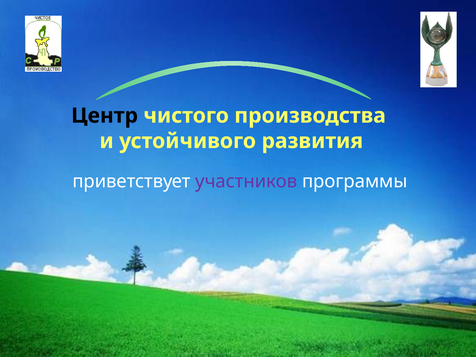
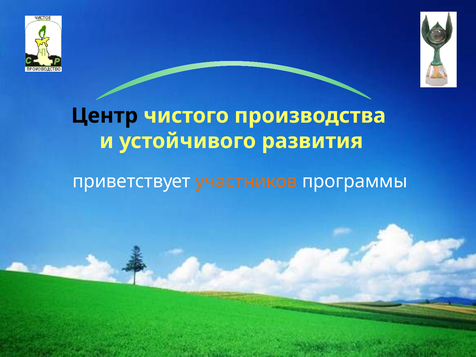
участников colour: purple -> orange (246, 181)
